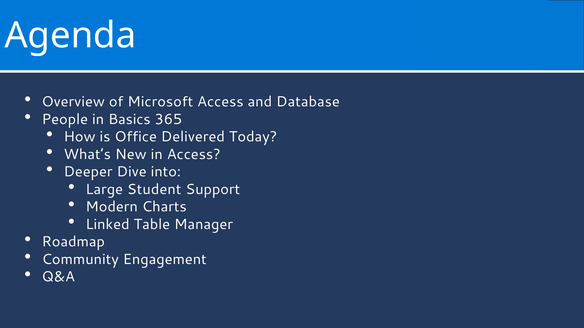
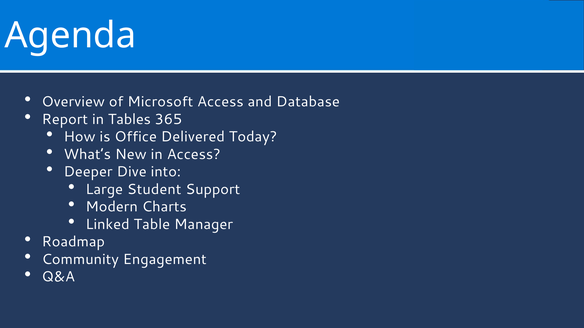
People: People -> Report (65, 119)
Basics: Basics -> Tables (129, 119)
